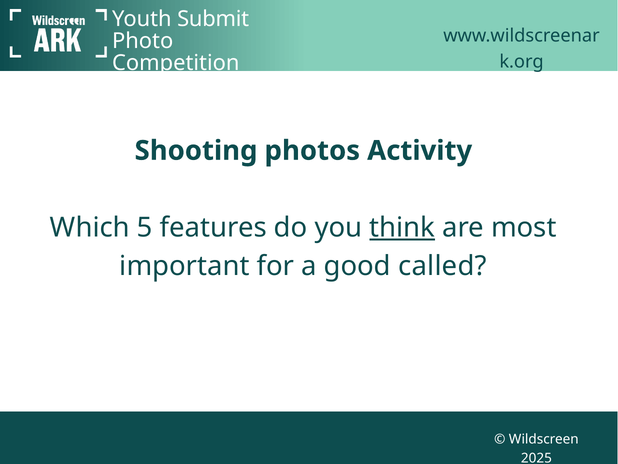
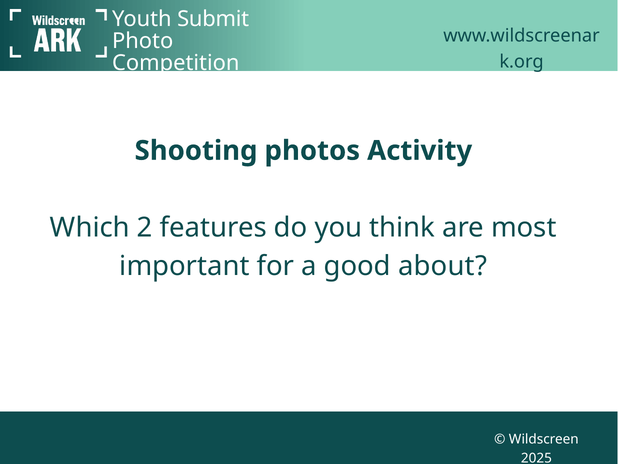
5: 5 -> 2 (145, 227)
think underline: present -> none (402, 227)
called: called -> about (443, 266)
